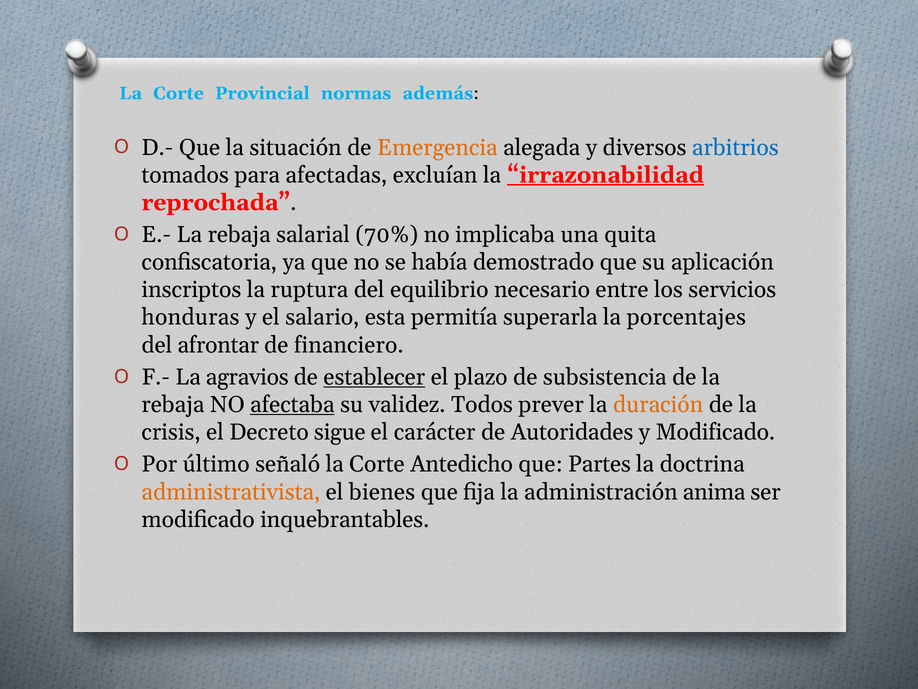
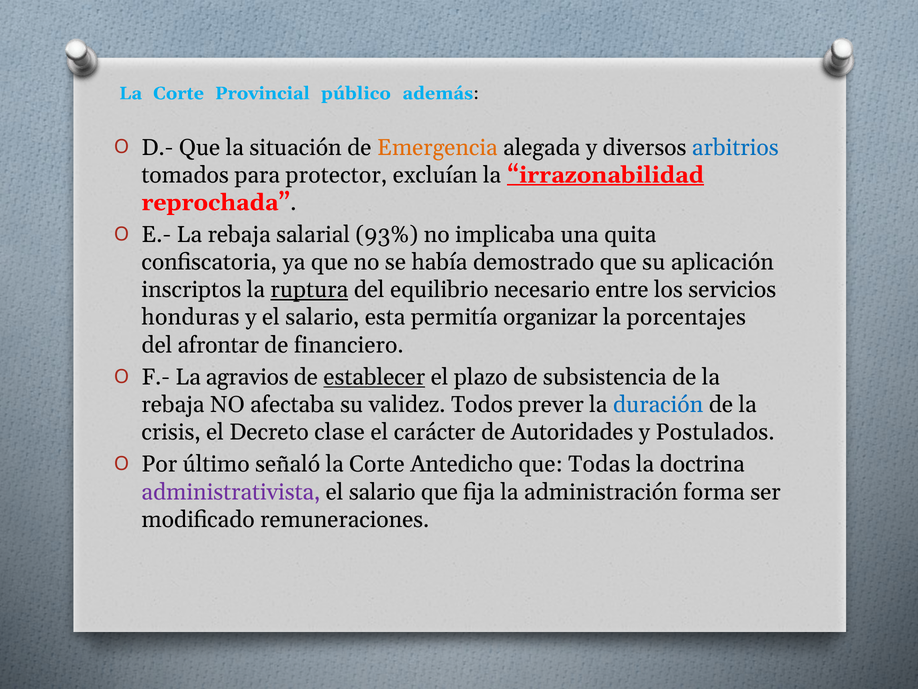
normas: normas -> público (356, 93)
afectadas: afectadas -> protector (336, 175)
70%: 70% -> 93% (387, 235)
ruptura underline: none -> present (309, 290)
superarla: superarla -> organizar (550, 317)
afectaba underline: present -> none (292, 404)
duración colour: orange -> blue (658, 404)
sigue: sigue -> clase (340, 432)
y Modificado: Modificado -> Postulados (715, 432)
Partes: Partes -> Todas (599, 464)
administrativista colour: orange -> purple (231, 492)
bienes: bienes -> salario (382, 492)
anima: anima -> forma (714, 492)
inquebrantables: inquebrantables -> remuneraciones (345, 519)
